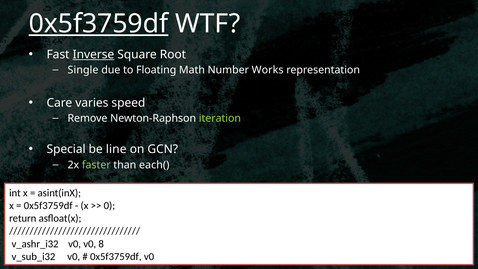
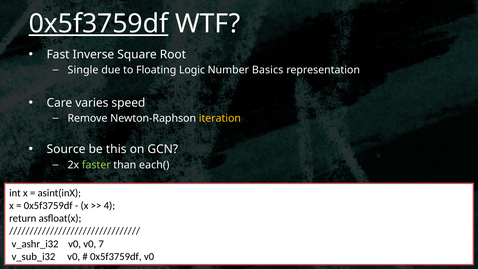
Inverse underline: present -> none (93, 54)
Math: Math -> Logic (192, 70)
Works: Works -> Basics (268, 70)
iteration colour: light green -> yellow (220, 118)
Special: Special -> Source (66, 149)
line: line -> this (116, 149)
0: 0 -> 4 (109, 206)
8: 8 -> 7 (101, 244)
